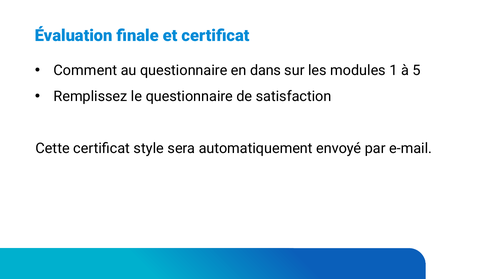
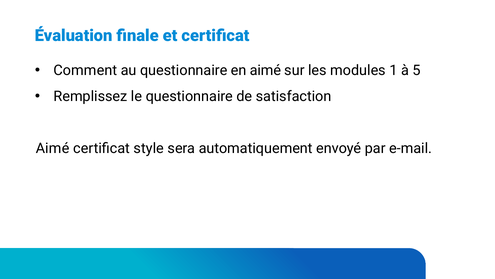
en dans: dans -> aimé (266, 70)
Cette: Cette -> Aimé (53, 148)
